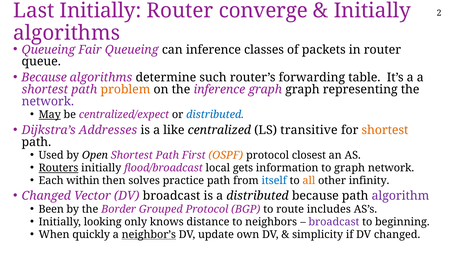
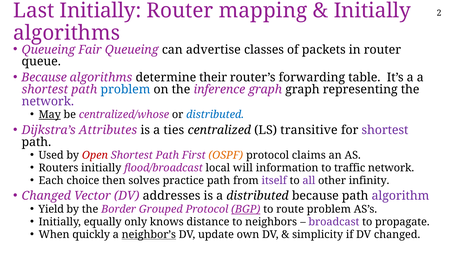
converge: converge -> mapping (263, 11)
can inference: inference -> advertise (213, 50)
such: such -> their (213, 78)
problem colour: orange -> blue (125, 90)
centralized/expect: centralized/expect -> centralized/whose (124, 115)
Addresses: Addresses -> Attributes (108, 130)
like: like -> ties (174, 130)
shortest colour: orange -> purple (385, 130)
Open colour: black -> red (95, 156)
closest: closest -> claims (309, 156)
Routers underline: present -> none (58, 168)
gets: gets -> will (243, 168)
to graph: graph -> traffic (350, 168)
within: within -> choice (83, 181)
itself colour: blue -> purple (274, 181)
all colour: orange -> purple (309, 181)
DV broadcast: broadcast -> addresses (172, 196)
Been: Been -> Yield (51, 210)
BGP underline: none -> present (246, 210)
route includes: includes -> problem (329, 210)
looking: looking -> equally (103, 222)
beginning: beginning -> propagate (402, 222)
